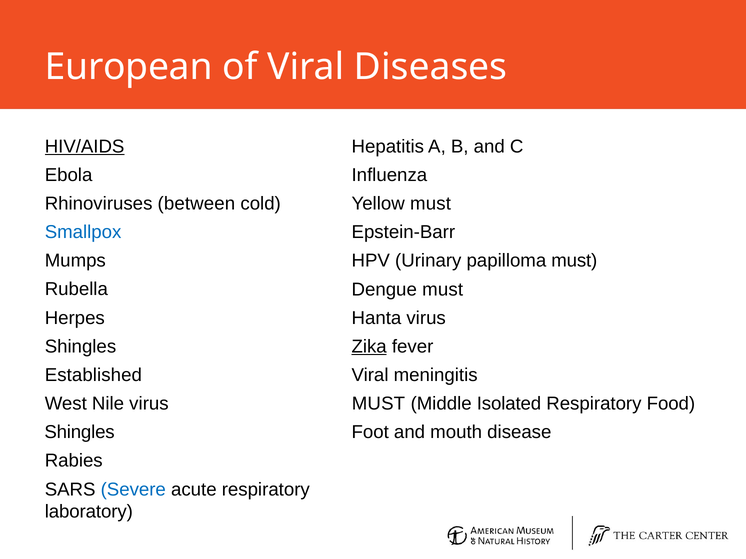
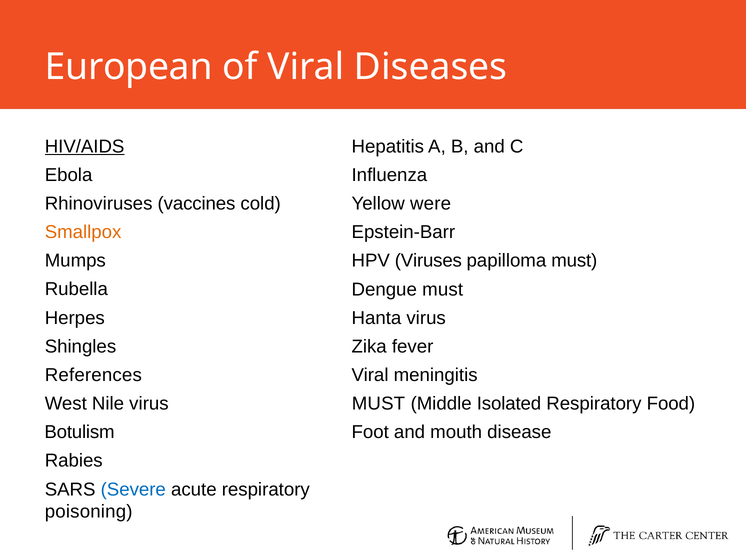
between: between -> vaccines (196, 204)
Yellow must: must -> were (431, 204)
Smallpox colour: blue -> orange (83, 232)
Urinary: Urinary -> Viruses (428, 261)
Zika underline: present -> none (369, 347)
Established: Established -> References (93, 375)
Shingles: Shingles -> Botulism (80, 433)
laboratory: laboratory -> poisoning (89, 512)
